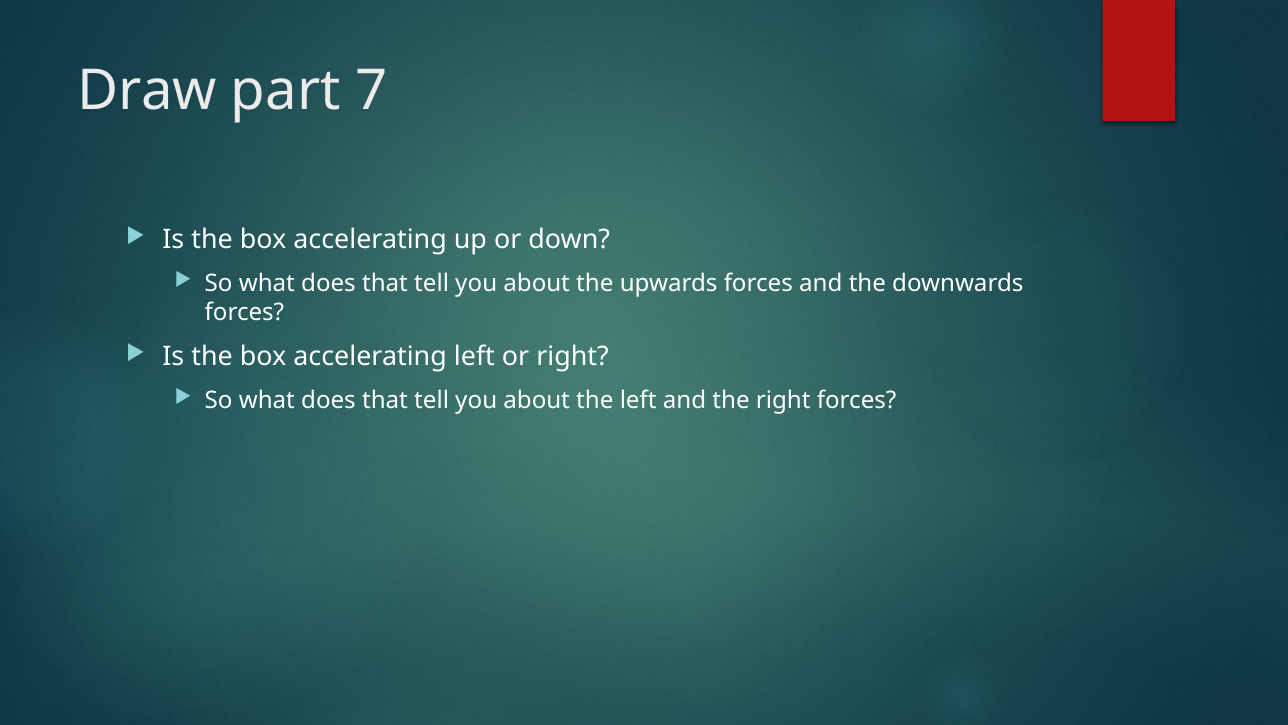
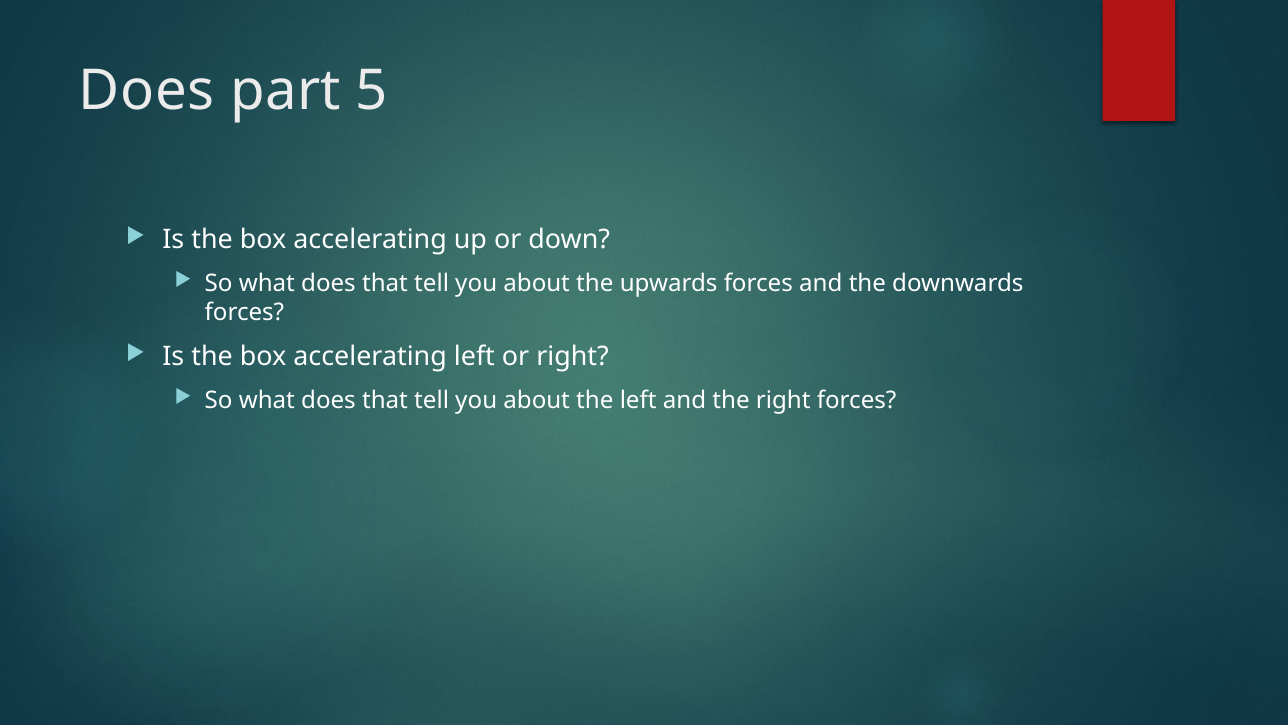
Draw: Draw -> Does (147, 90)
7: 7 -> 5 (371, 90)
